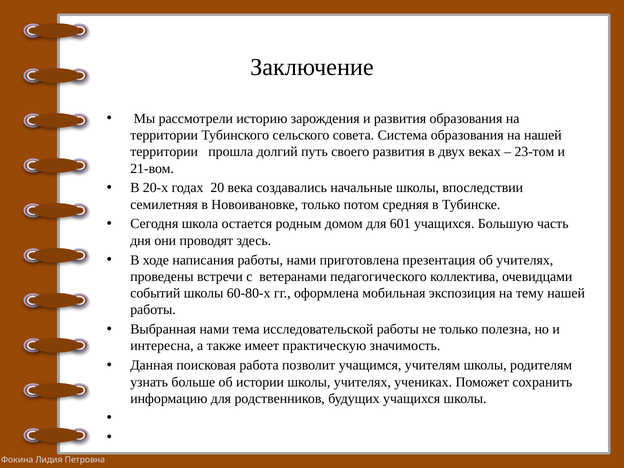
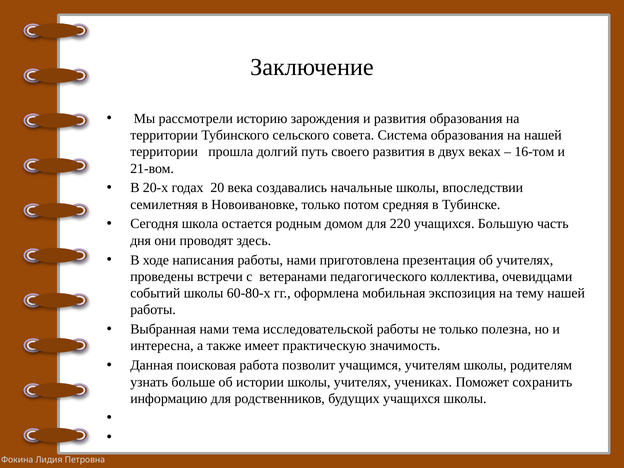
23-том: 23-том -> 16-том (534, 152)
601: 601 -> 220 (400, 224)
